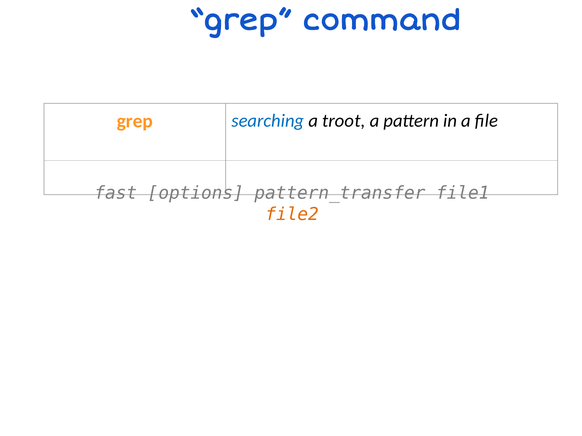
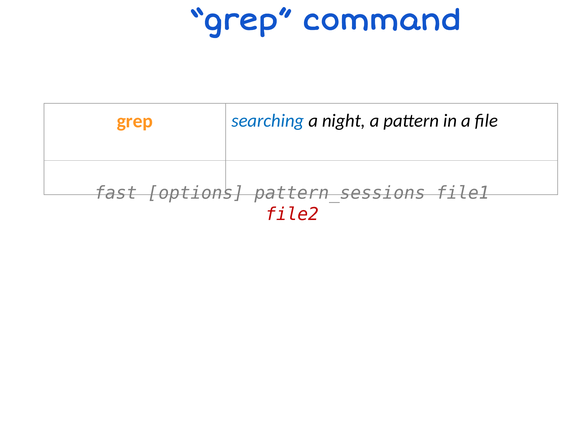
troot: troot -> night (344, 121)
pattern_transfer: pattern_transfer -> pattern_sessions (340, 193)
file2 colour: orange -> red (292, 214)
